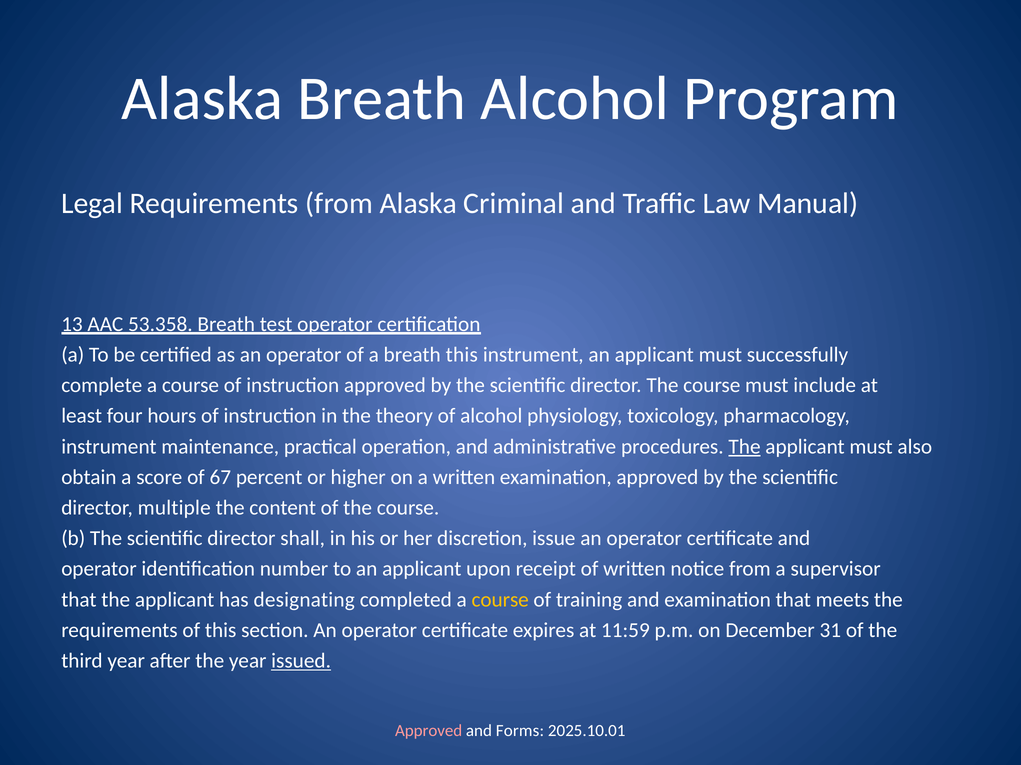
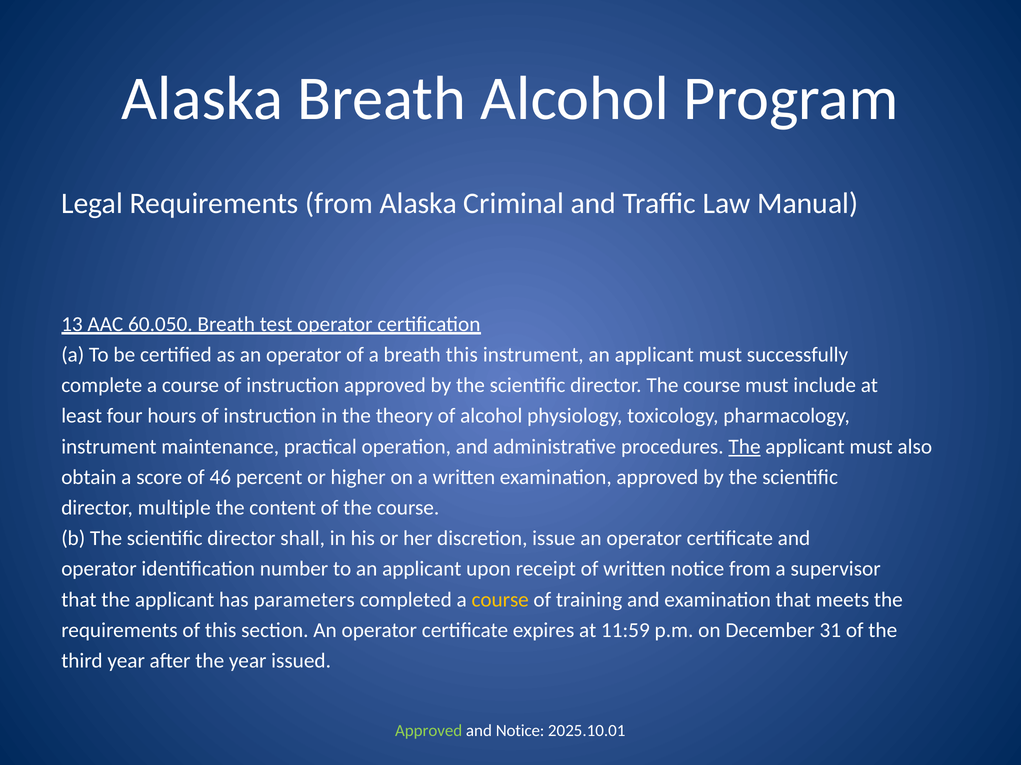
53.358: 53.358 -> 60.050 (160, 324)
67: 67 -> 46 (220, 478)
designating: designating -> parameters (304, 600)
issued underline: present -> none (301, 661)
Approved colour: pink -> light green (429, 731)
and Forms: Forms -> Notice (520, 731)
